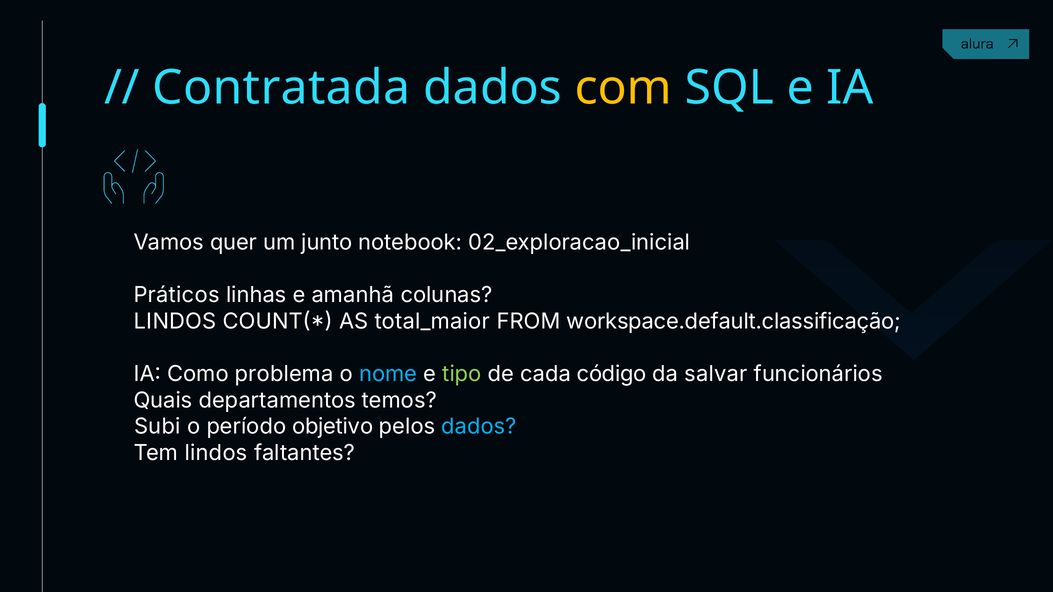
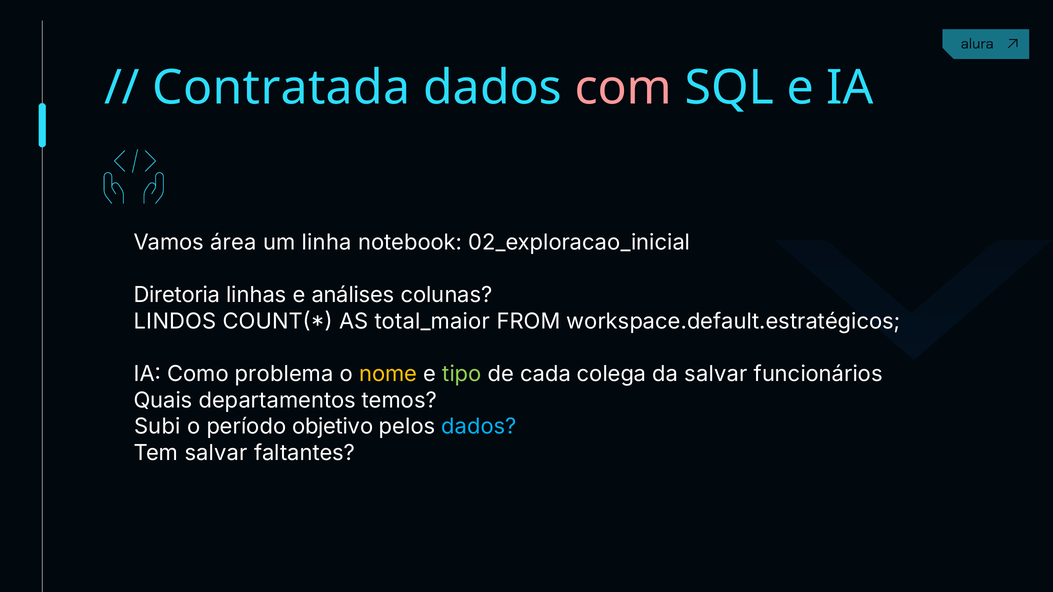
com colour: yellow -> pink (623, 88)
quer: quer -> área (233, 243)
junto: junto -> linha (327, 243)
Práticos: Práticos -> Diretoria (177, 295)
amanhã: amanhã -> análises (353, 295)
workspace.default.classificação: workspace.default.classificação -> workspace.default.estratégicos (734, 322)
nome colour: light blue -> yellow (388, 374)
código: código -> colega (612, 374)
Tem lindos: lindos -> salvar (216, 453)
